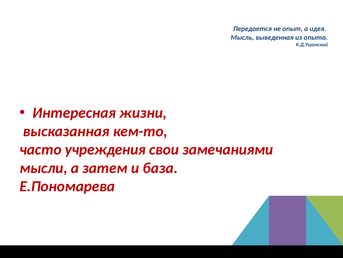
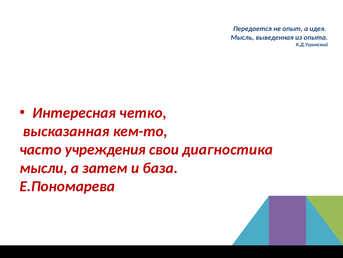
жизни: жизни -> четко (143, 113)
замечаниями: замечаниями -> диагностика (228, 149)
